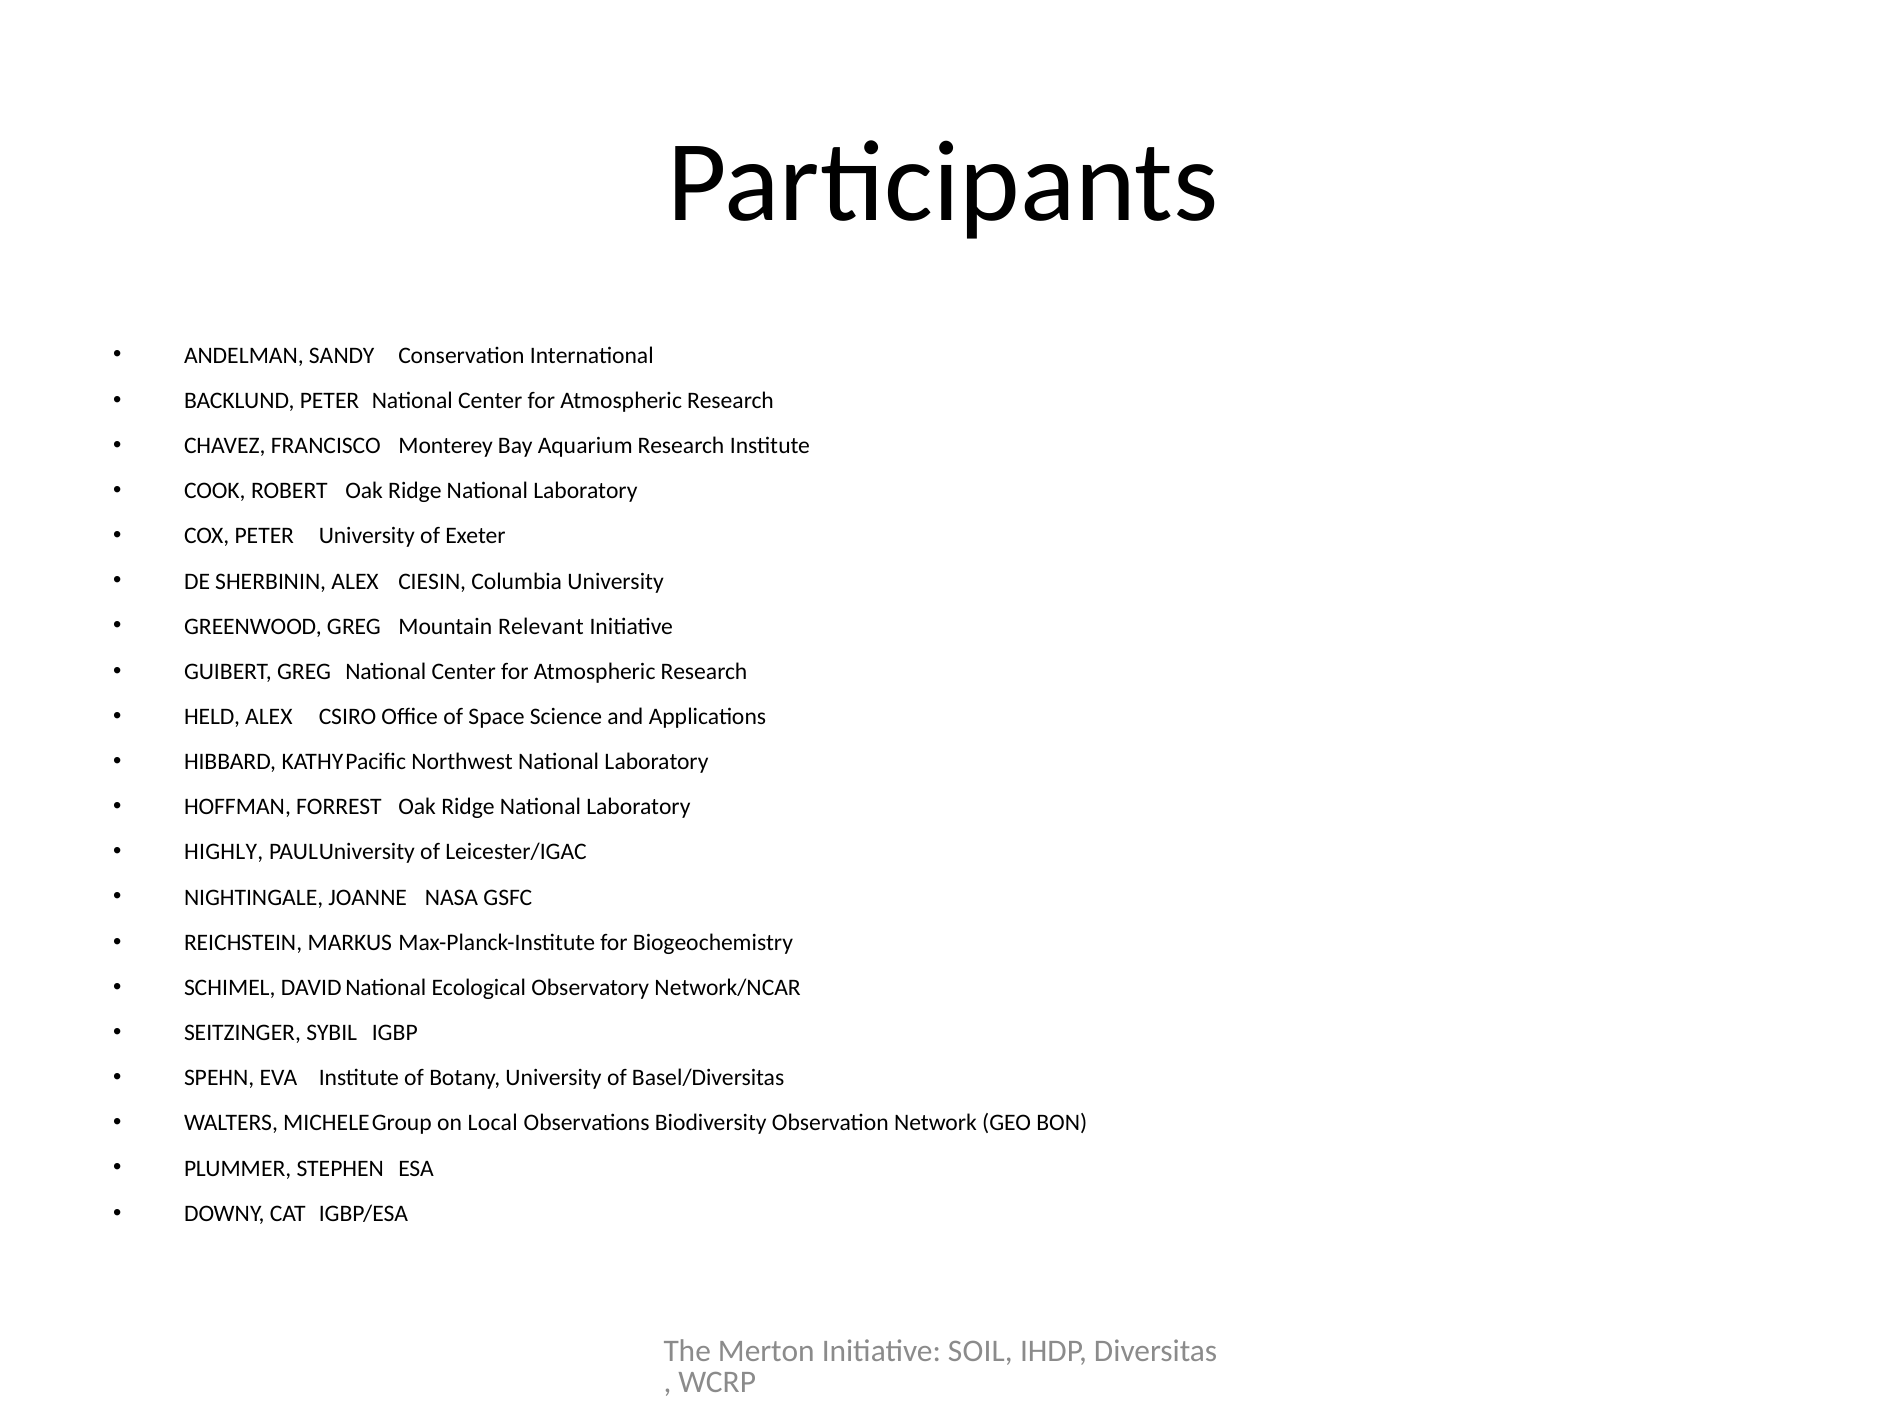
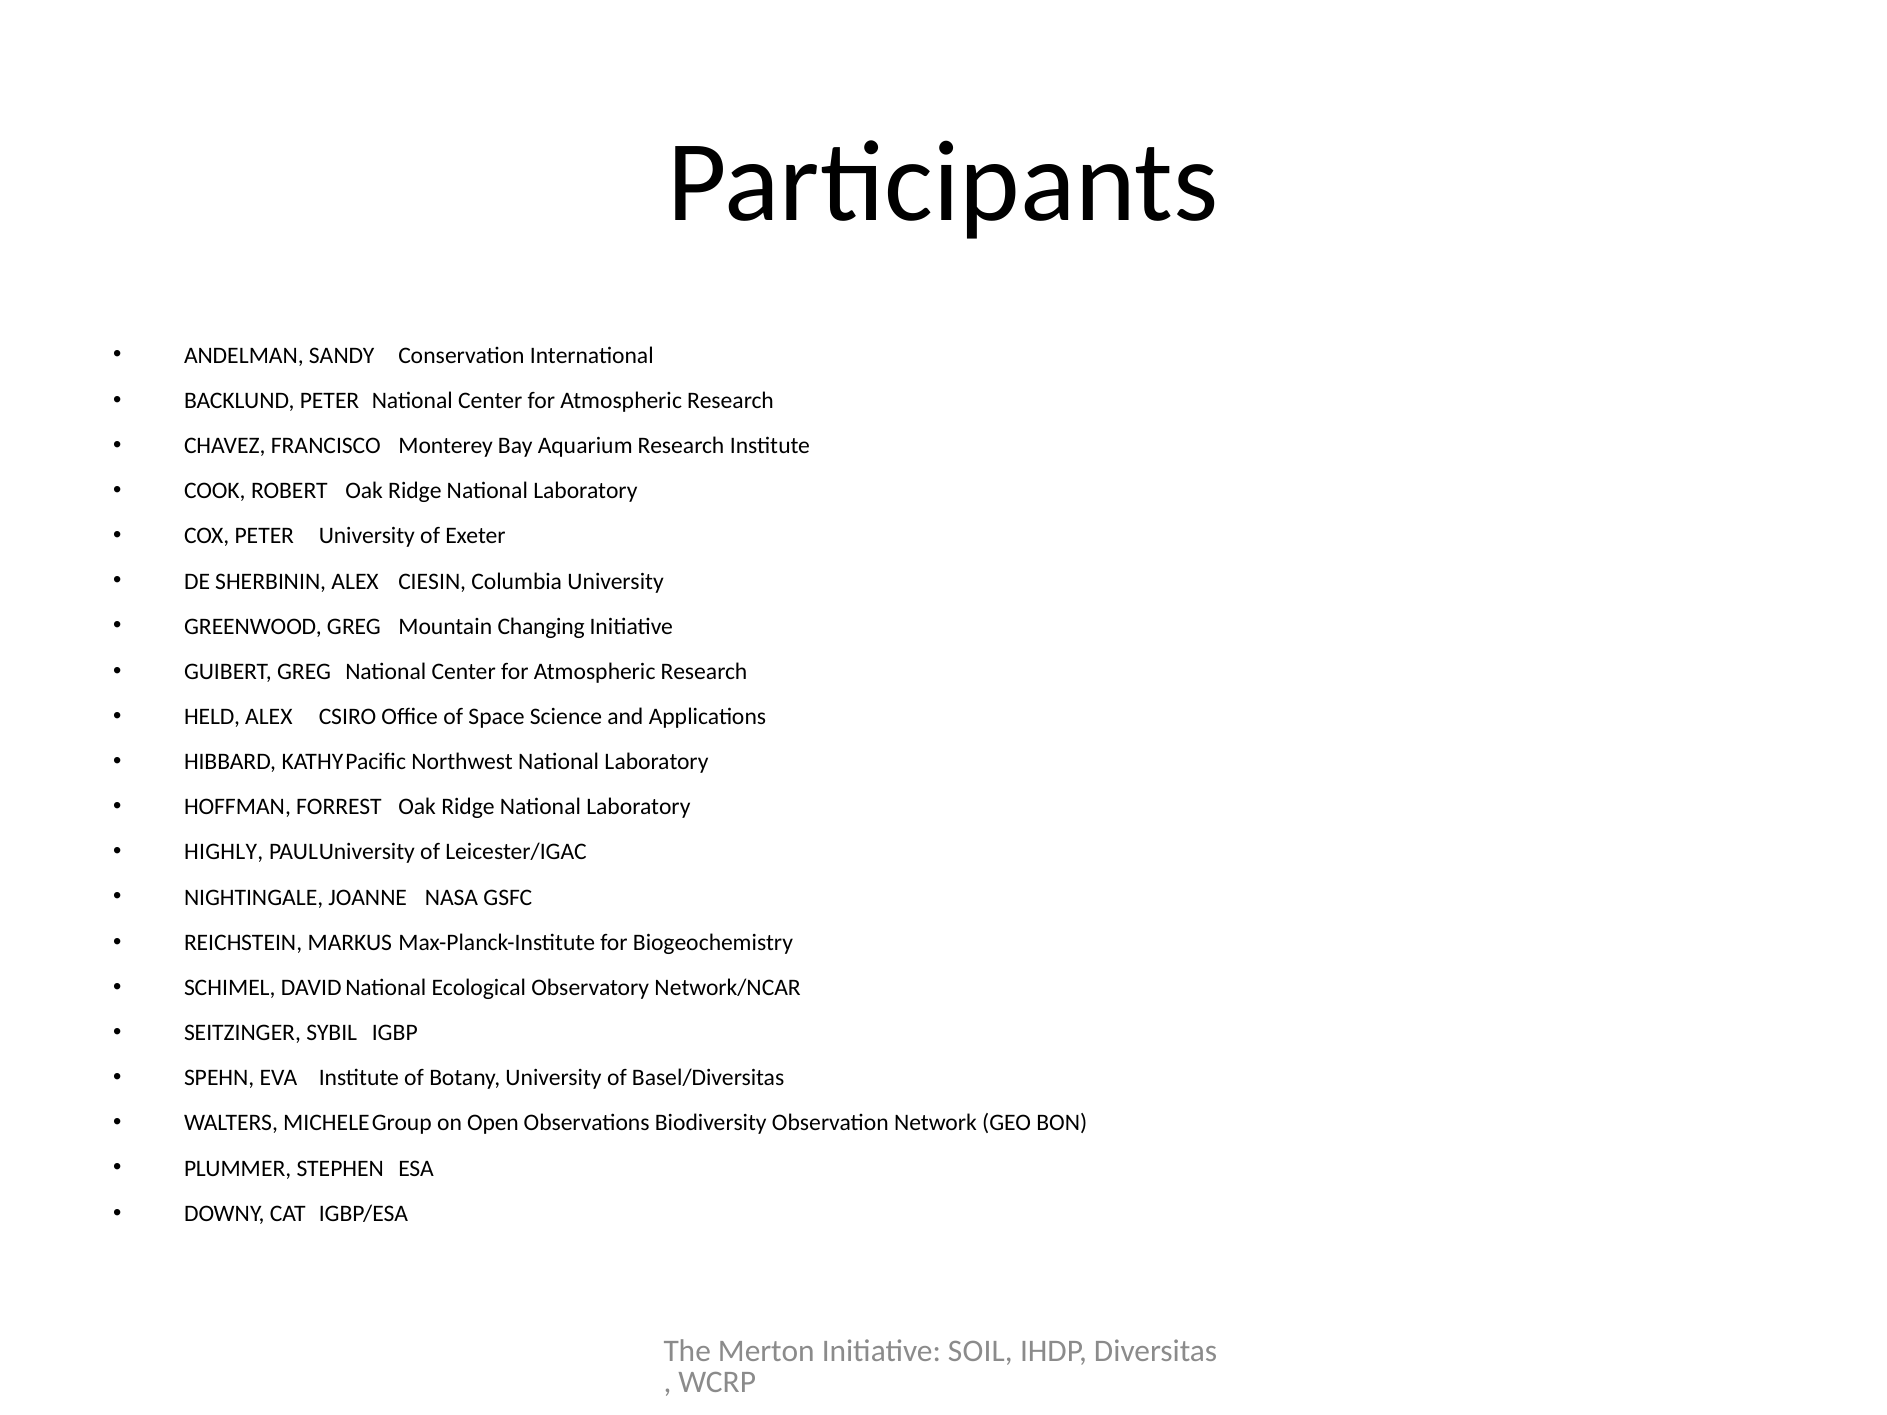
Relevant: Relevant -> Changing (541, 627)
Local: Local -> Open (493, 1123)
